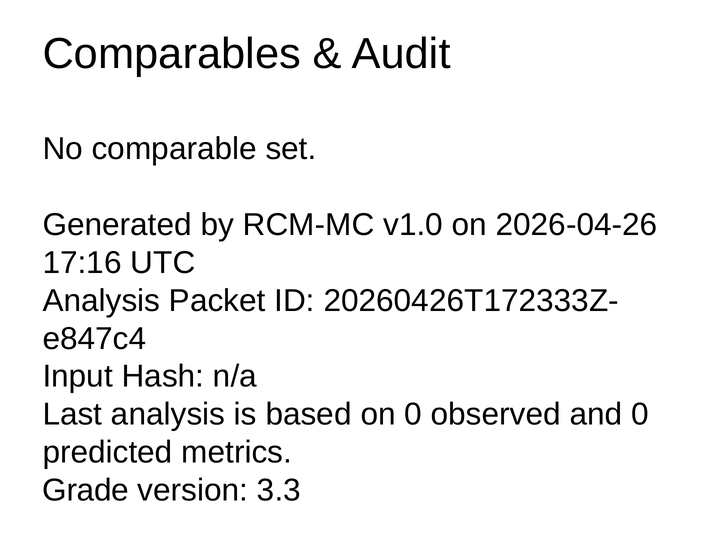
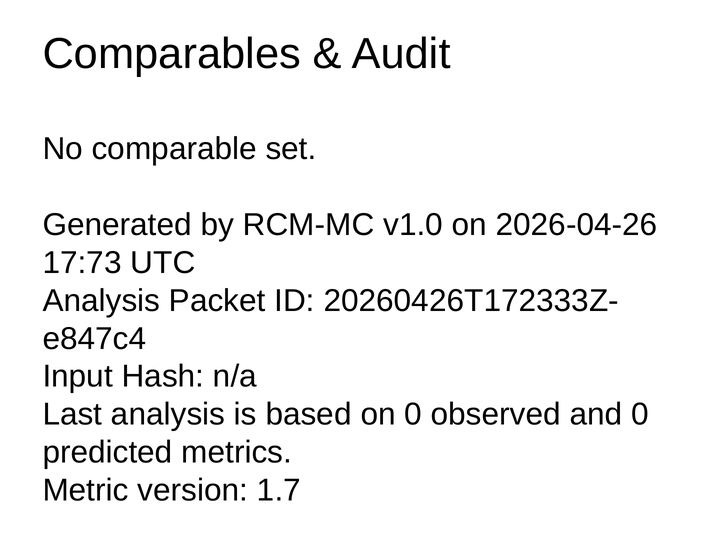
17:16: 17:16 -> 17:73 (82, 263)
Grade: Grade -> Metric (86, 490)
3.3: 3.3 -> 1.7 (279, 490)
